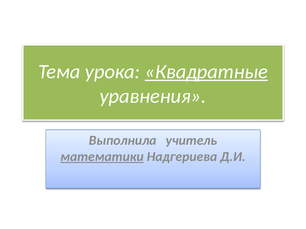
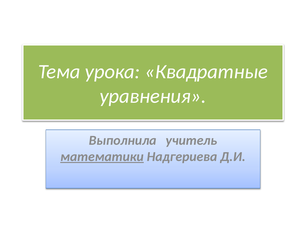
Квадратные underline: present -> none (206, 72)
